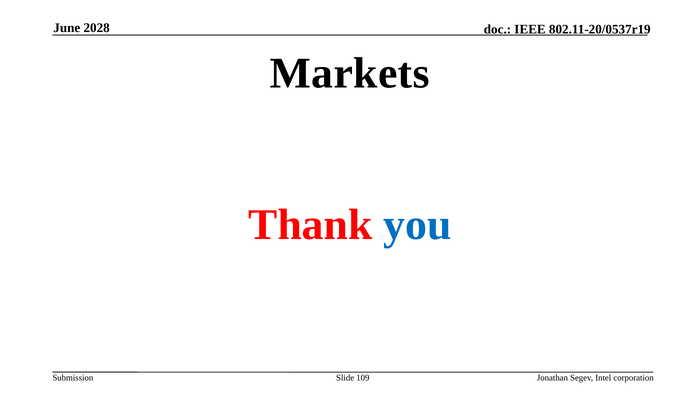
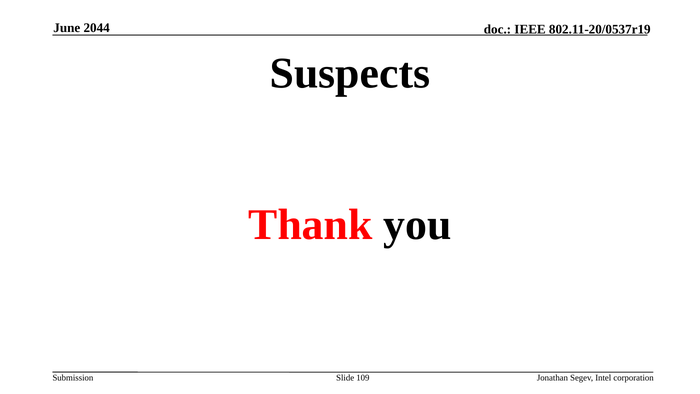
2028: 2028 -> 2044 (97, 28)
Markets: Markets -> Suspects (350, 73)
you colour: blue -> black (417, 224)
